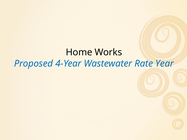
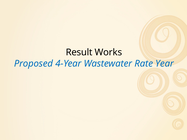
Home: Home -> Result (79, 52)
